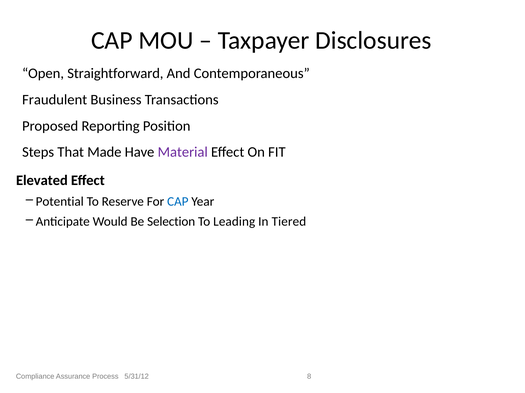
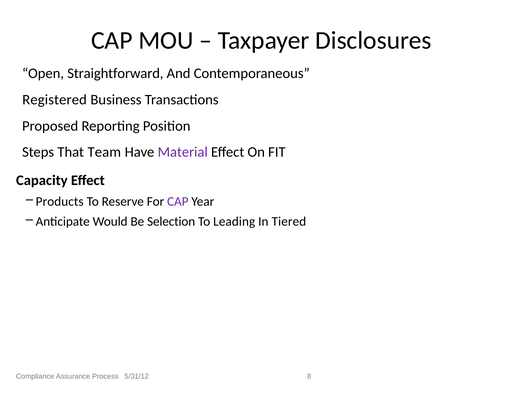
Fraudulent: Fraudulent -> Registered (55, 100)
Made: Made -> Team (104, 152)
Elevated: Elevated -> Capacity (42, 181)
Potential: Potential -> Products (60, 202)
CAP colour: blue -> purple (178, 202)
